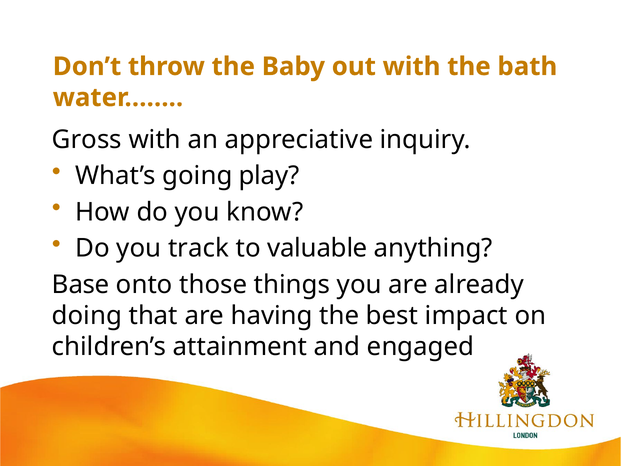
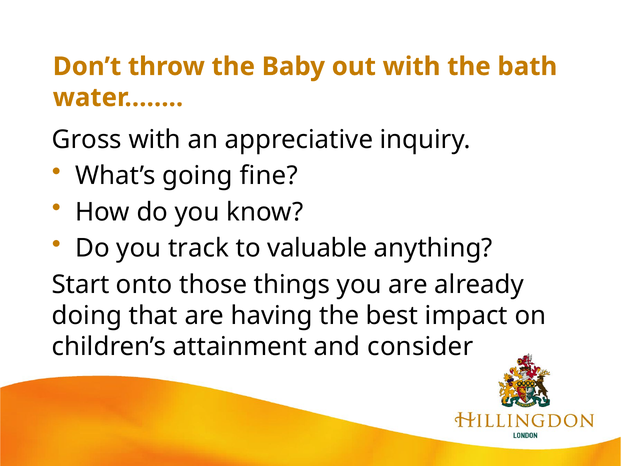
play: play -> fine (269, 176)
Base: Base -> Start (81, 284)
engaged: engaged -> consider (420, 346)
